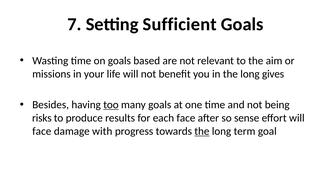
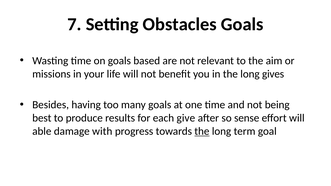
Sufficient: Sufficient -> Obstacles (180, 24)
too underline: present -> none (111, 105)
risks: risks -> best (42, 118)
each face: face -> give (186, 118)
face: face -> able (42, 131)
